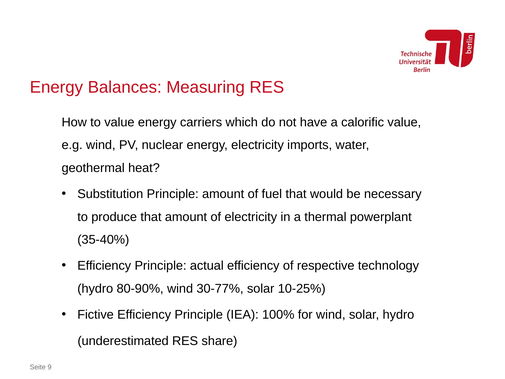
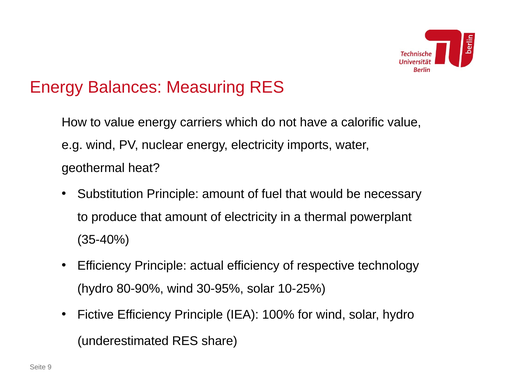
30-77%: 30-77% -> 30-95% (220, 288)
